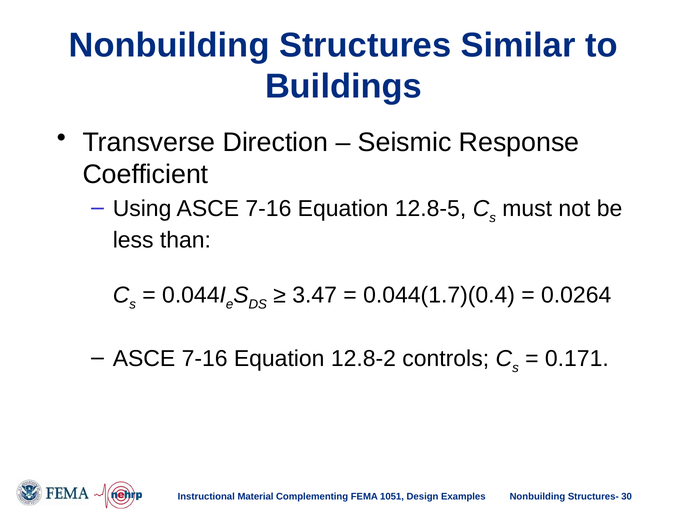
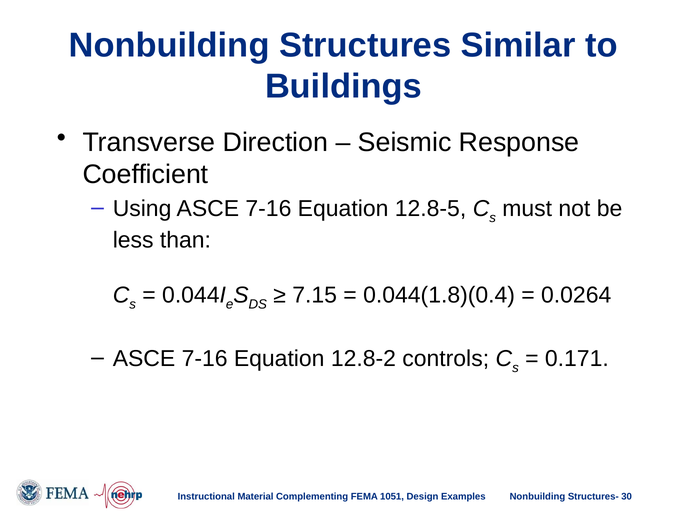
3.47: 3.47 -> 7.15 (315, 295)
0.044(1.7)(0.4: 0.044(1.7)(0.4 -> 0.044(1.8)(0.4 (439, 295)
